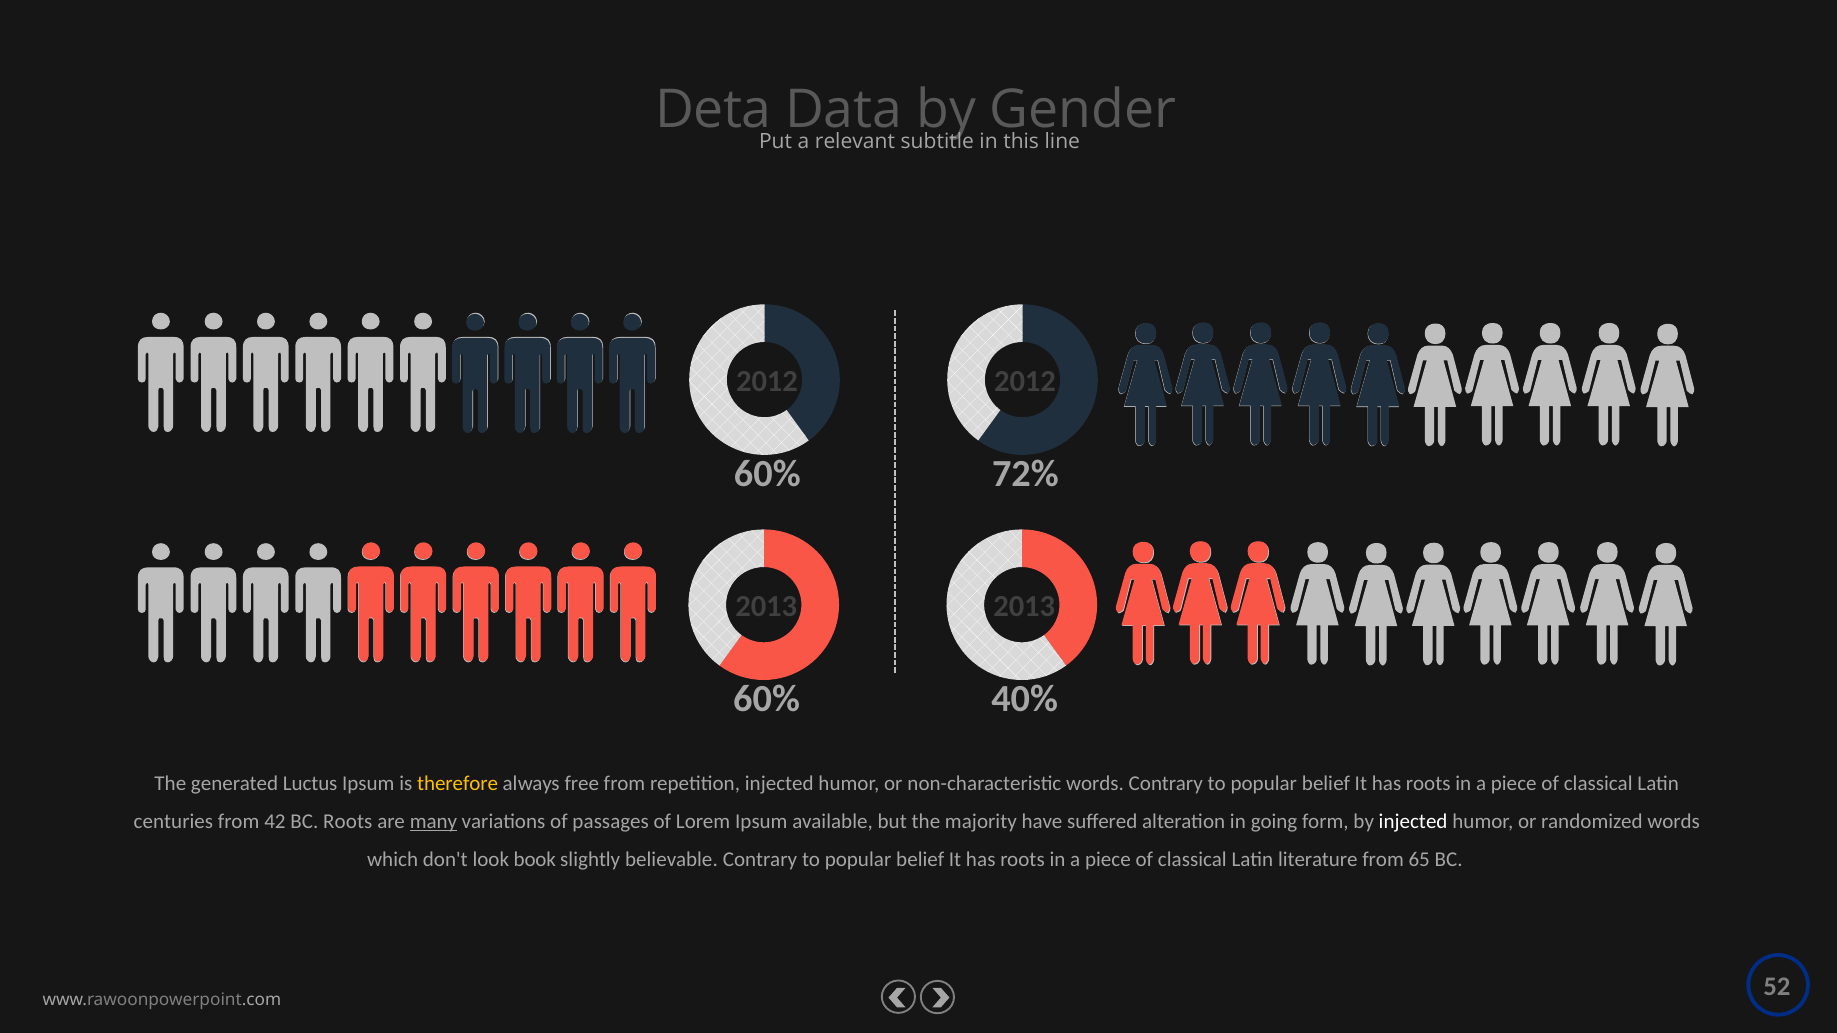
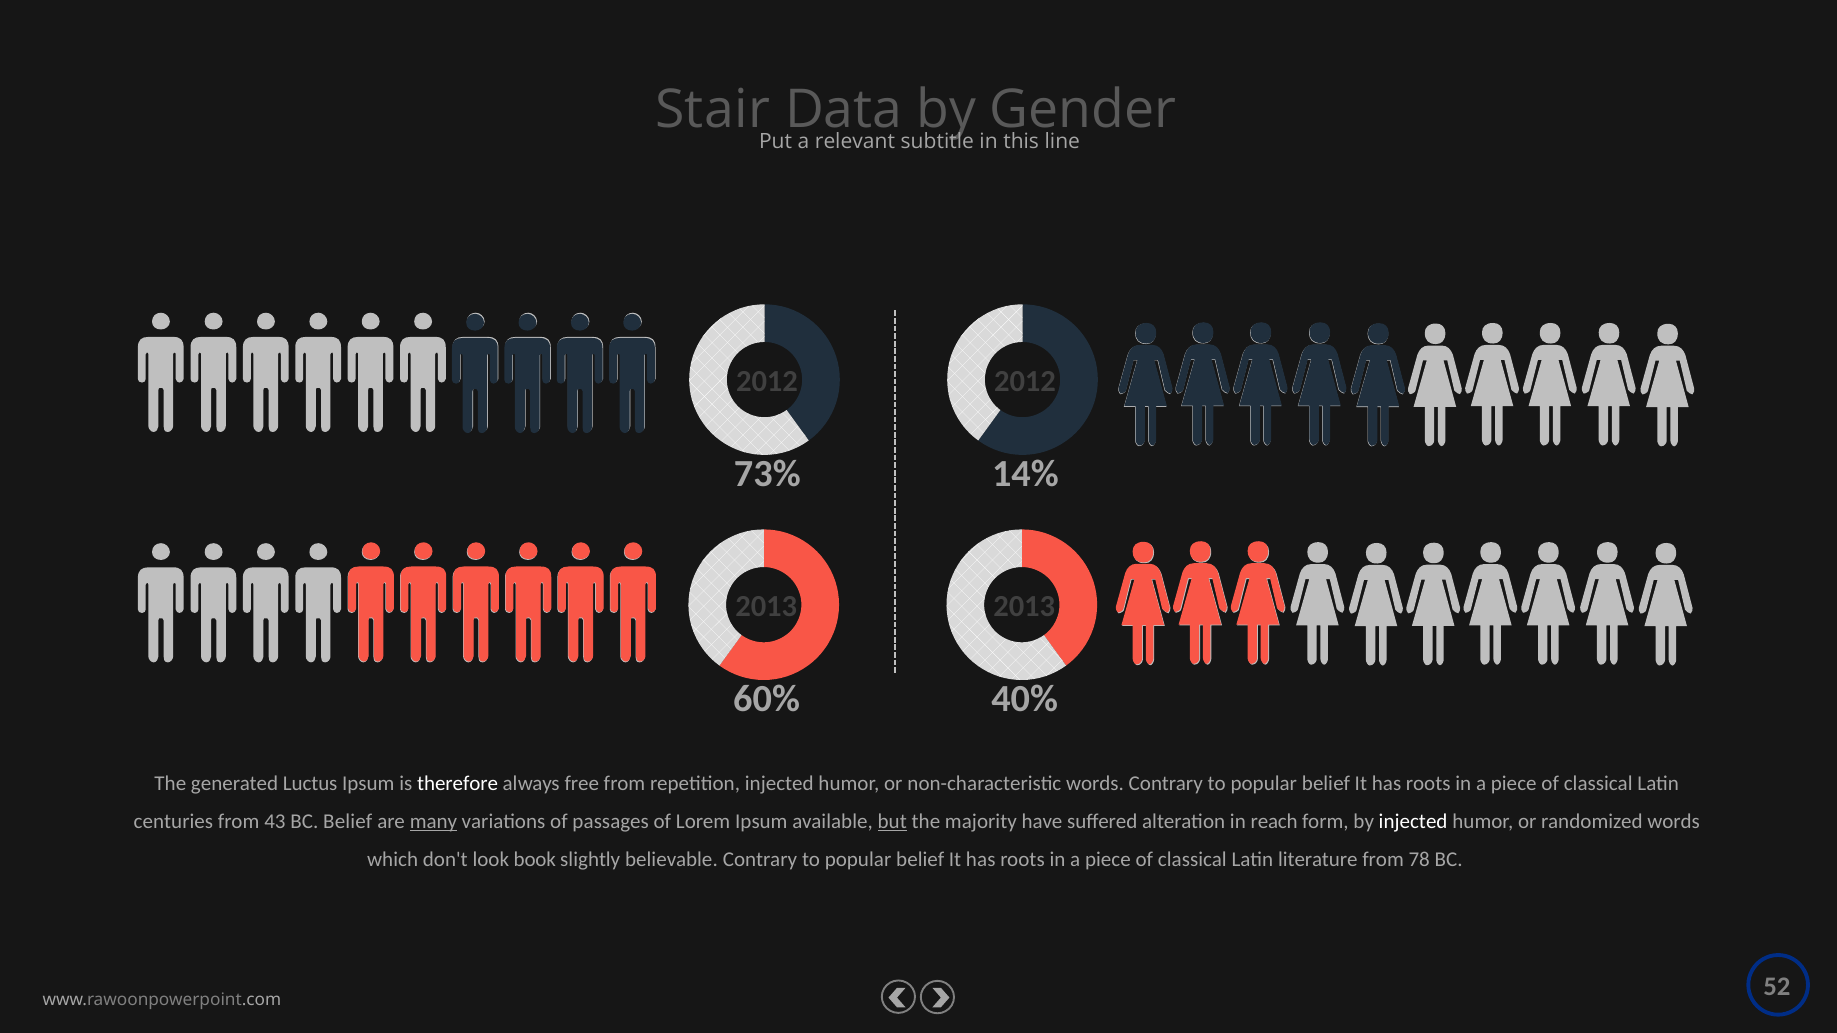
Deta: Deta -> Stair (713, 109)
60%: 60% -> 73% (767, 474)
72%: 72% -> 14% (1025, 474)
therefore colour: yellow -> white (458, 784)
42: 42 -> 43 (275, 822)
BC Roots: Roots -> Belief (348, 822)
but underline: none -> present (892, 822)
going: going -> reach (1274, 822)
65: 65 -> 78 (1419, 860)
